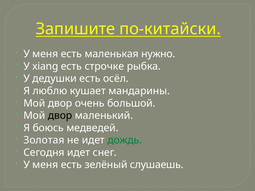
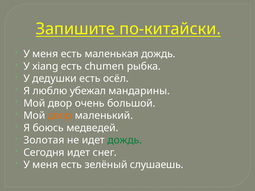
маленькая нужно: нужно -> дождь (158, 54)
строчке: строчке -> chumen (104, 66)
кушает: кушает -> убежал (88, 91)
двор colour: black -> orange (60, 116)
